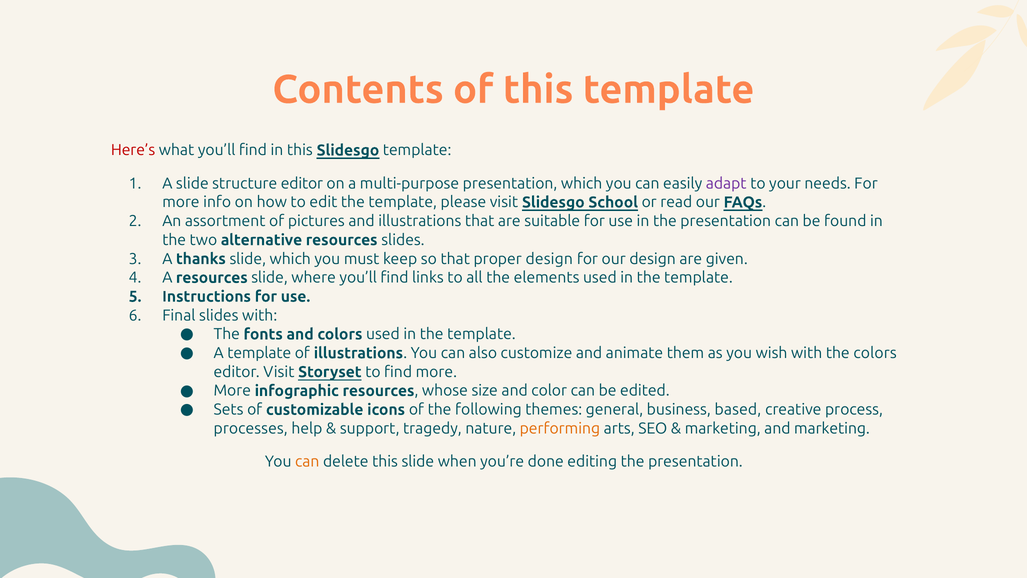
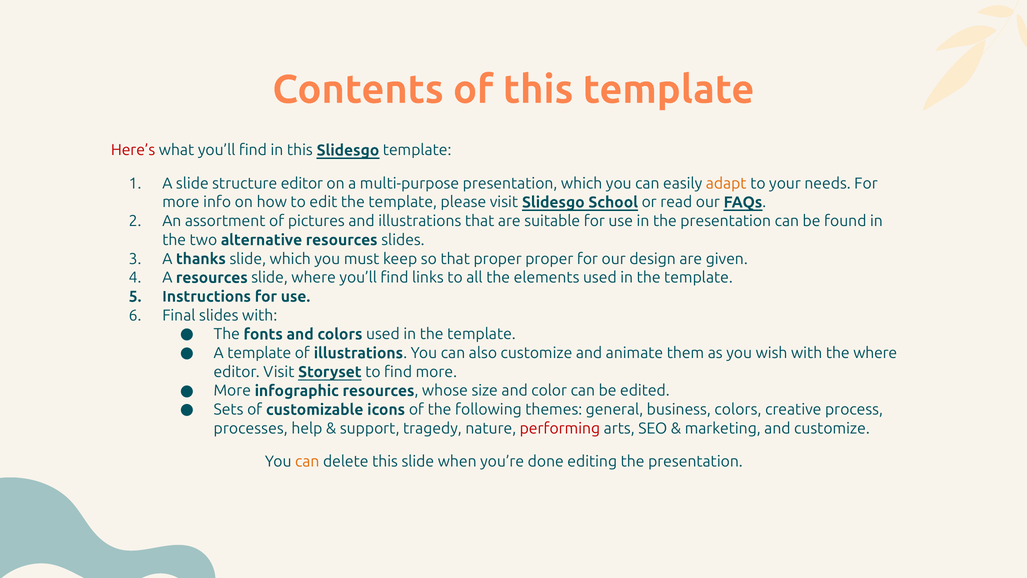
adapt colour: purple -> orange (726, 183)
proper design: design -> proper (549, 259)
the colors: colors -> where (875, 353)
business based: based -> colors (738, 409)
performing colour: orange -> red (560, 428)
and marketing: marketing -> customize (832, 428)
